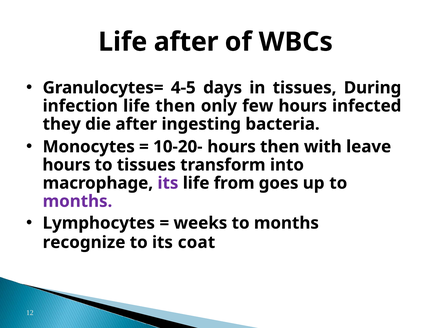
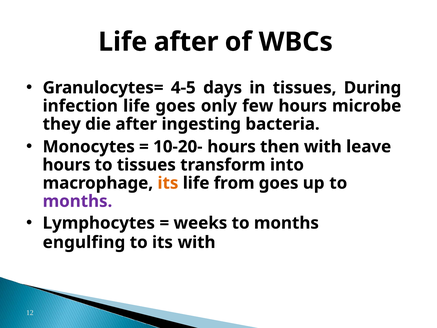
life then: then -> goes (175, 106)
infected: infected -> microbe (367, 106)
its colour: purple -> orange (168, 183)
recognize: recognize -> engulfing (84, 242)
its coat: coat -> with (197, 242)
